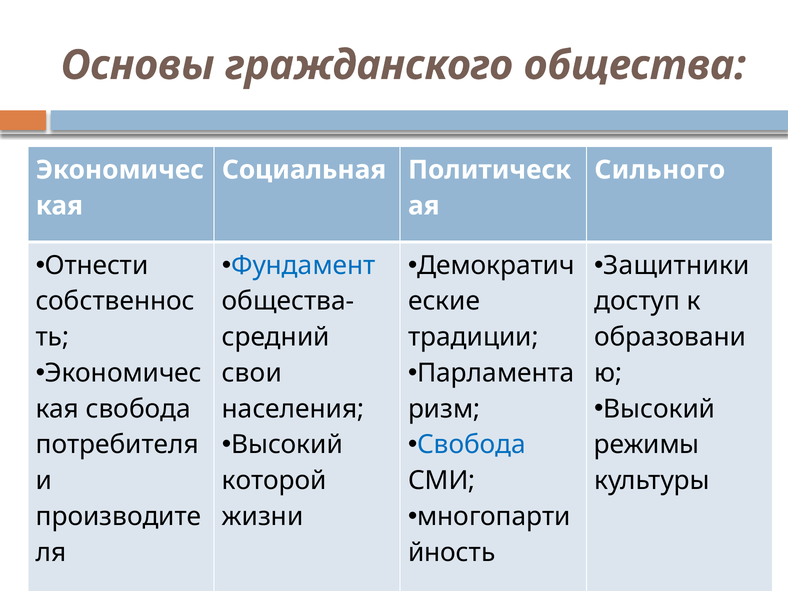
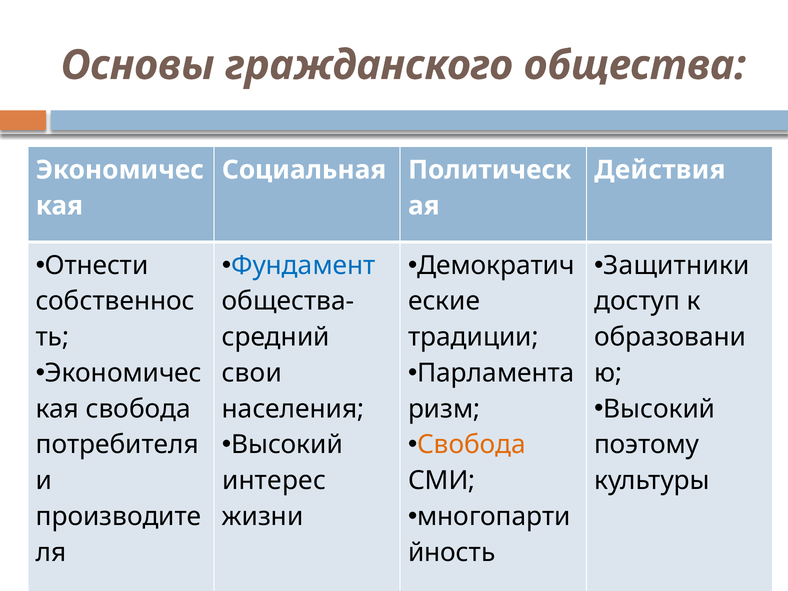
Сильного: Сильного -> Действия (660, 170)
Свобода colour: blue -> orange (472, 445)
режимы: режимы -> поэтому (647, 445)
которой: которой -> интерес (274, 481)
